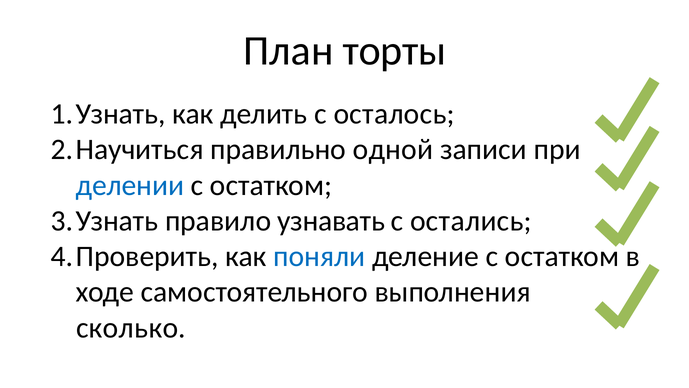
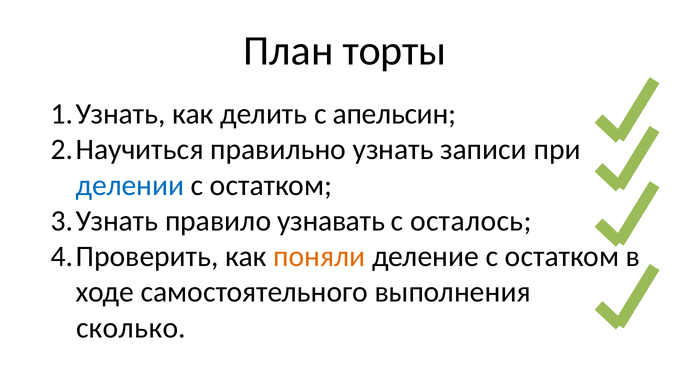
осталось: осталось -> апельсин (394, 114)
одной: одной -> узнать (393, 149)
остались: остались -> осталось (471, 221)
поняли colour: blue -> orange (319, 256)
